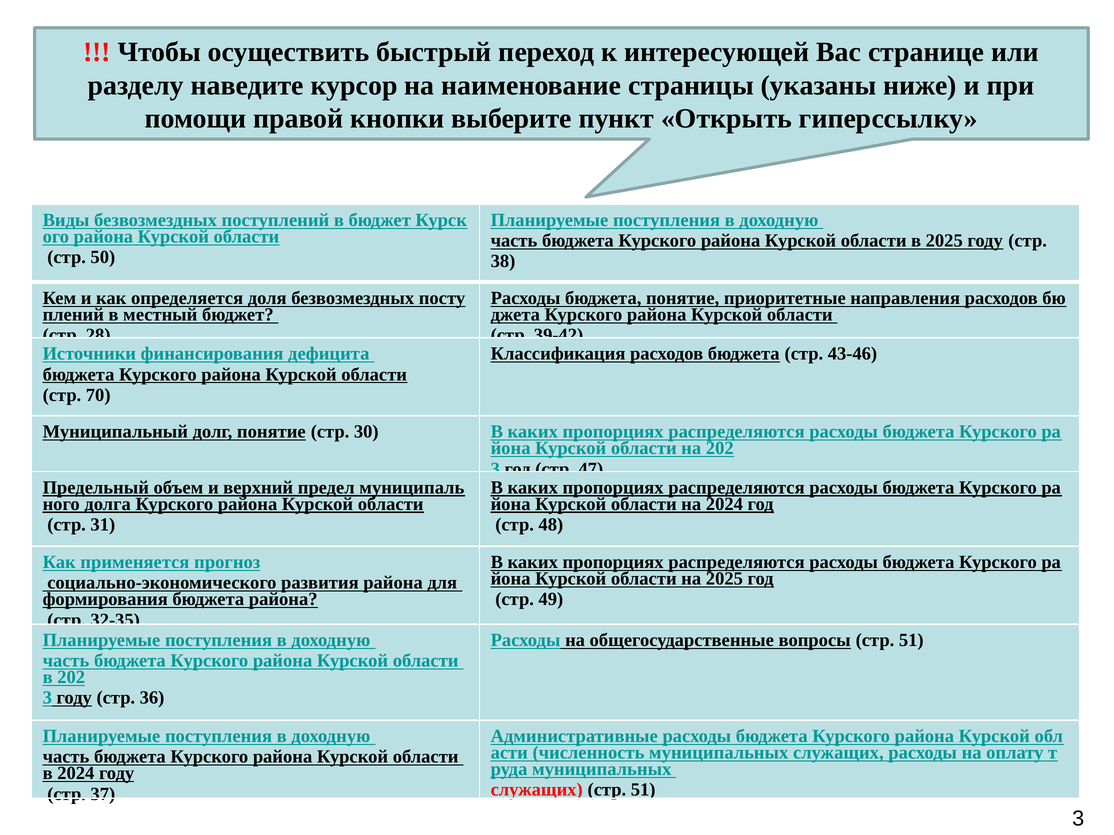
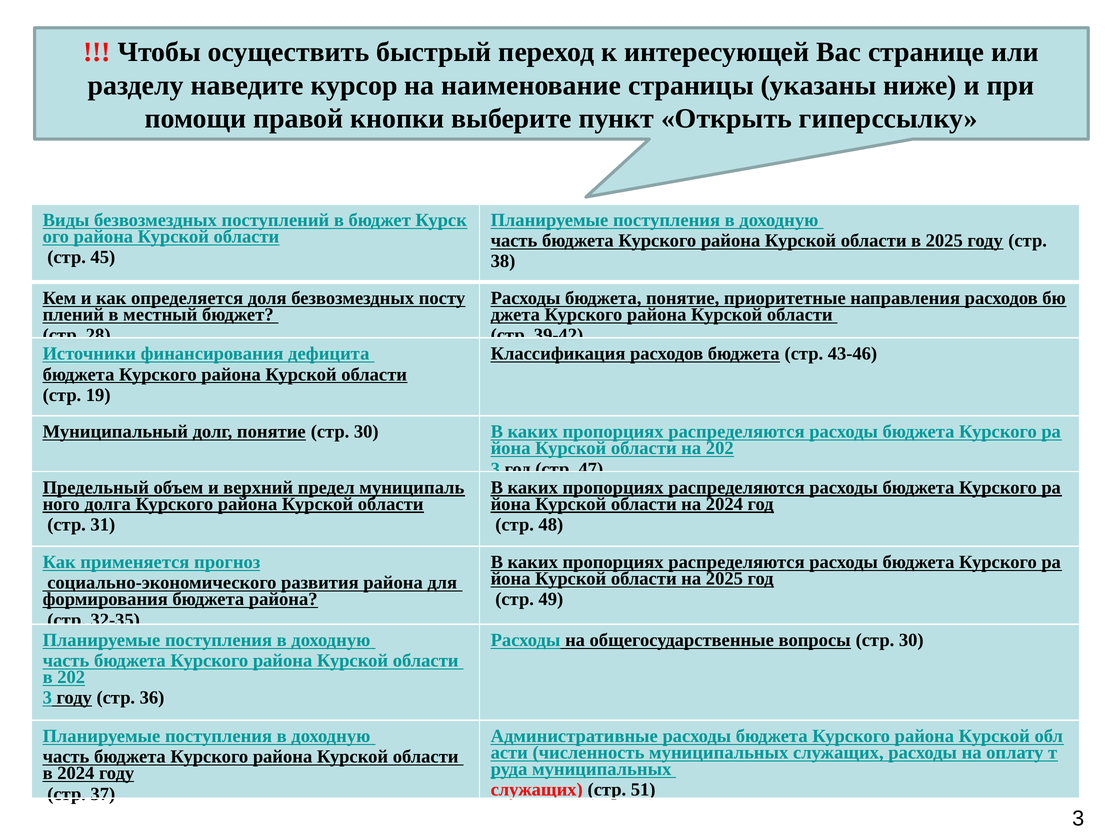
50: 50 -> 45 (103, 257)
70: 70 -> 19 (98, 395)
вопросы стр 51: 51 -> 30 (911, 641)
